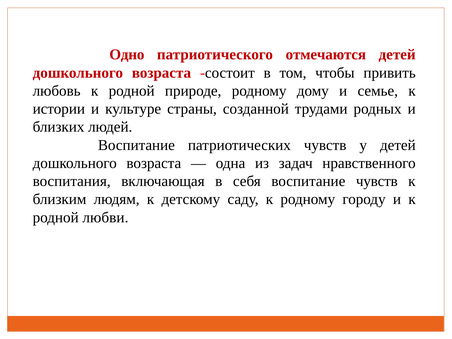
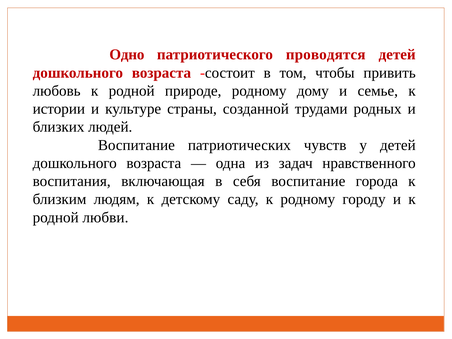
отмечаются: отмечаются -> проводятся (326, 55)
воспитание чувств: чувств -> города (377, 181)
